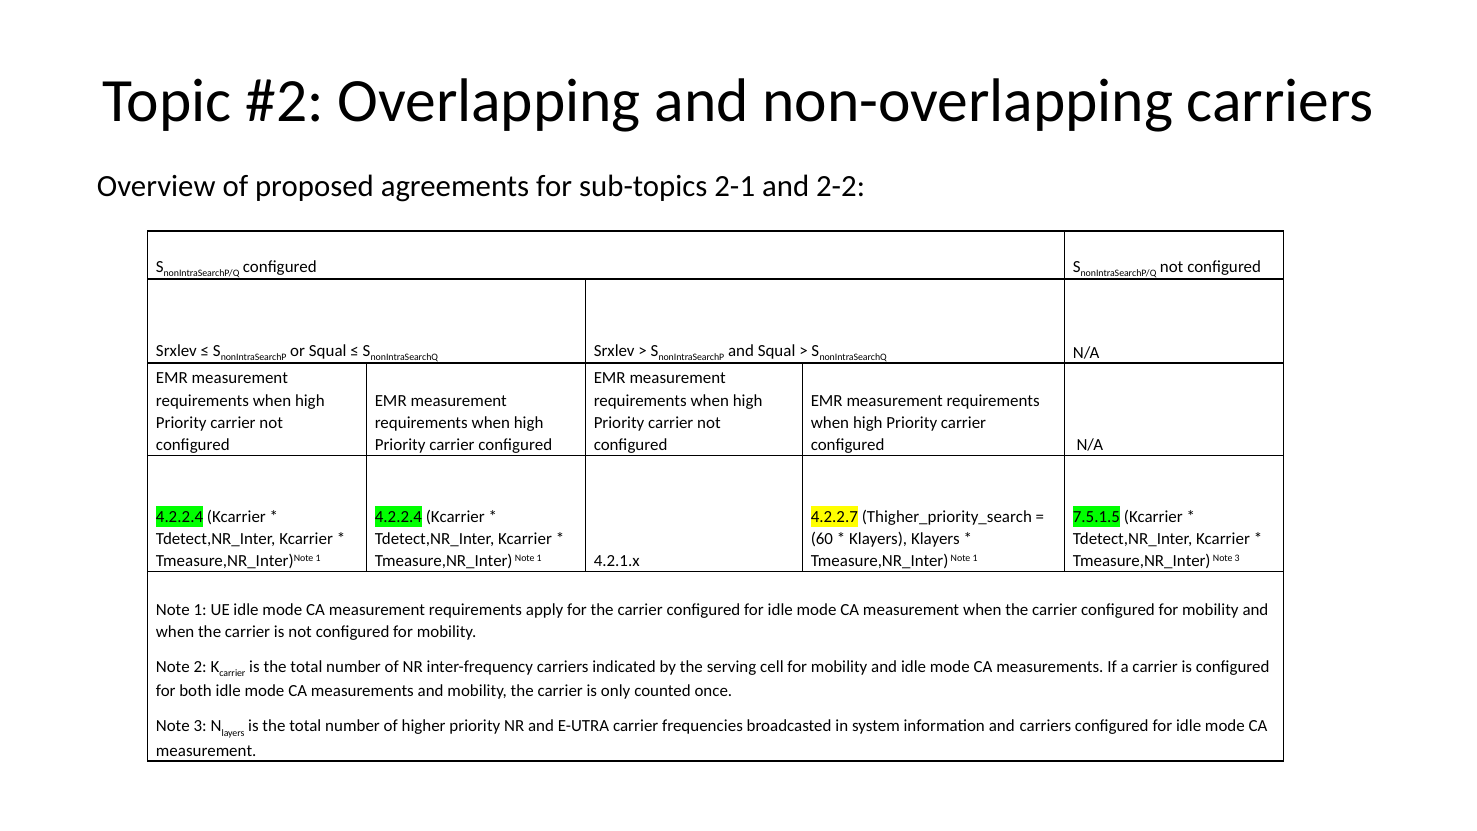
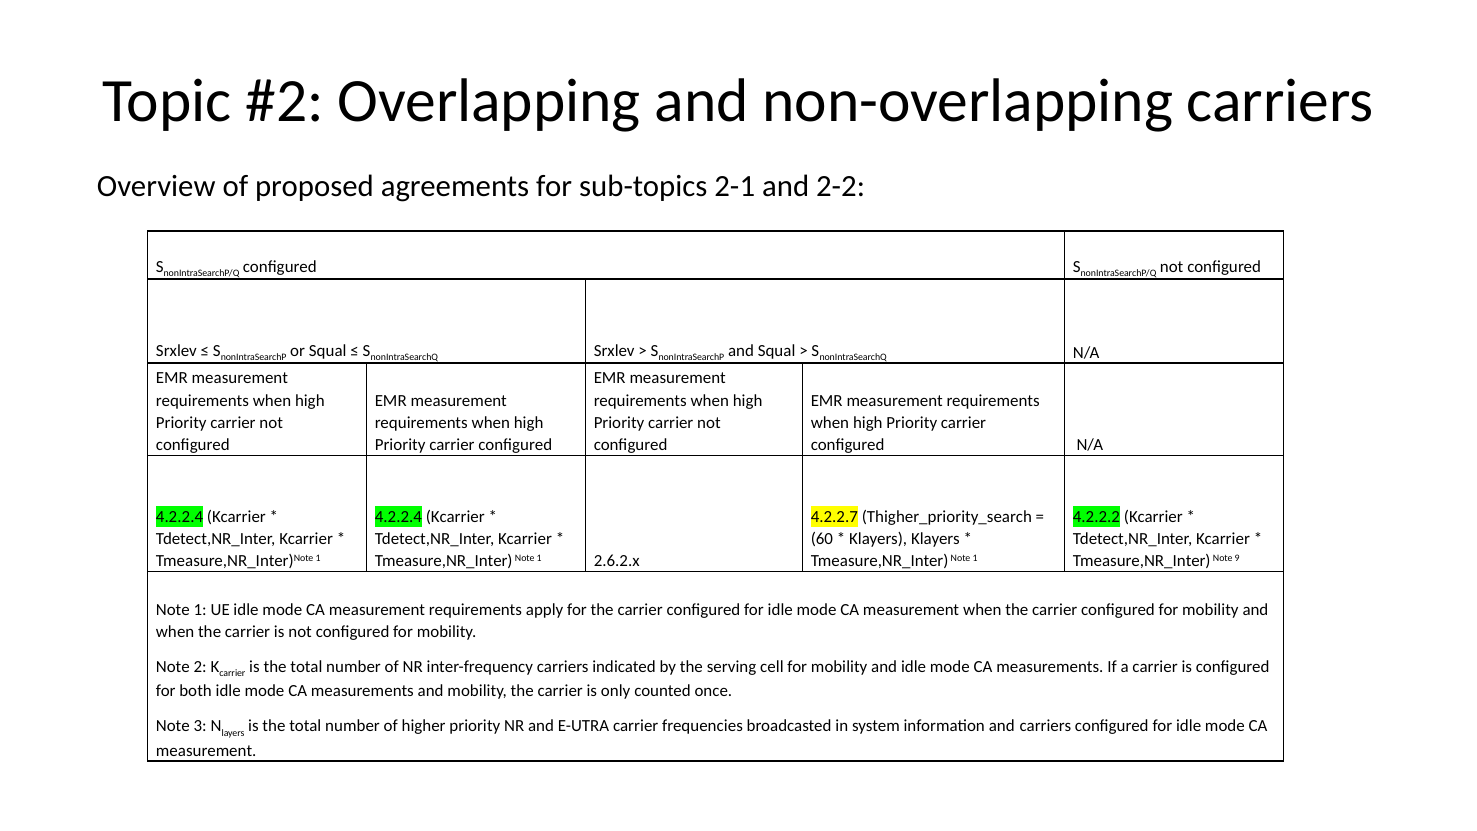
7.5.1.5: 7.5.1.5 -> 4.2.2.2 (1096, 517)
4.2.1.x: 4.2.1.x -> 2.6.2.x (617, 561)
3: 3 -> 9 (1237, 559)
